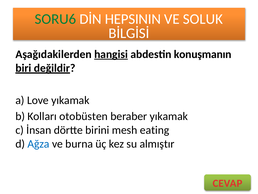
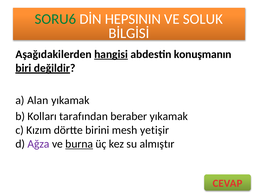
Love: Love -> Alan (38, 100)
otobüsten: otobüsten -> tarafından (84, 116)
İnsan: İnsan -> Kızım (39, 130)
eating: eating -> yetişir (155, 130)
Ağza colour: blue -> purple (39, 144)
burna underline: none -> present (79, 144)
